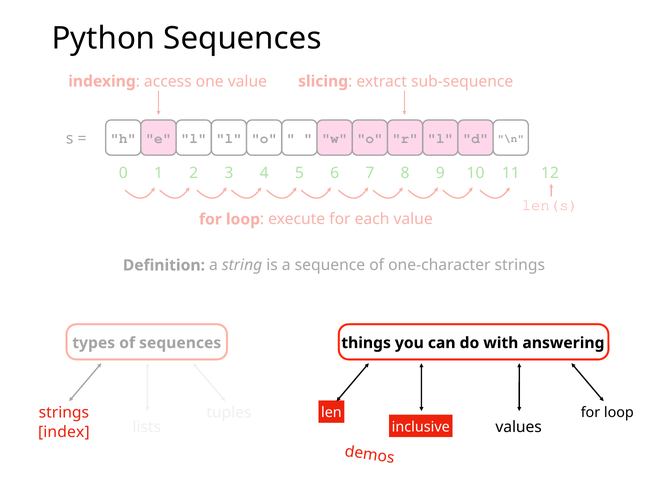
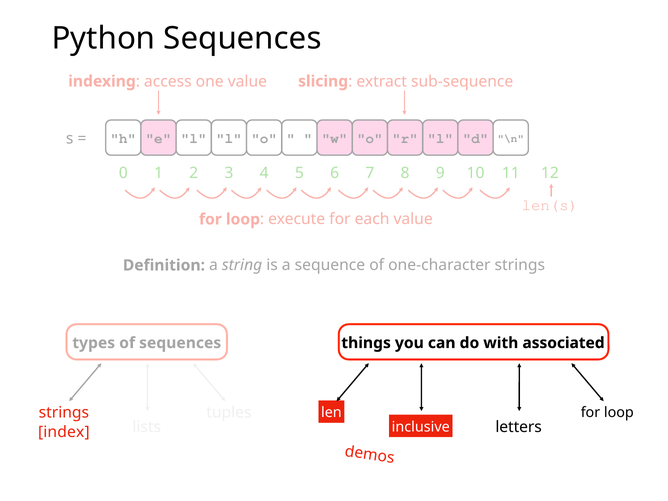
answering: answering -> associated (564, 343)
values: values -> letters (519, 427)
